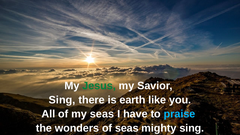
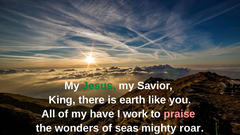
Sing: Sing -> King (62, 100)
my seas: seas -> have (102, 114)
have: have -> work (135, 114)
praise colour: light blue -> pink (180, 114)
mighty sing: sing -> roar (192, 128)
